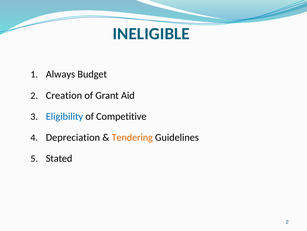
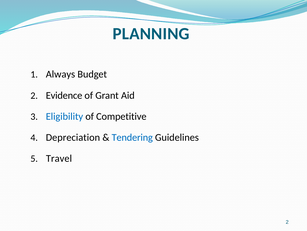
INELIGIBLE: INELIGIBLE -> PLANNING (151, 34)
Creation: Creation -> Evidence (64, 95)
Tendering colour: orange -> blue (132, 137)
Stated: Stated -> Travel (59, 158)
